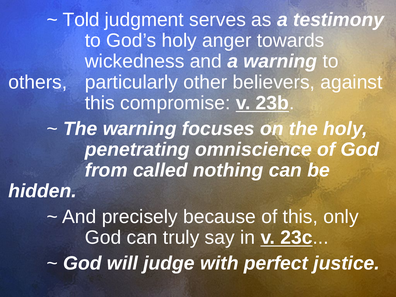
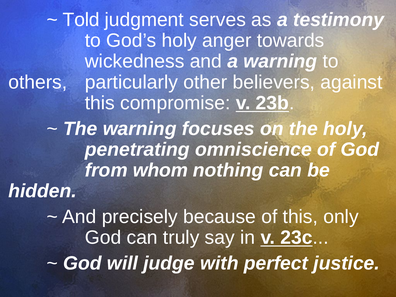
called: called -> whom (160, 170)
